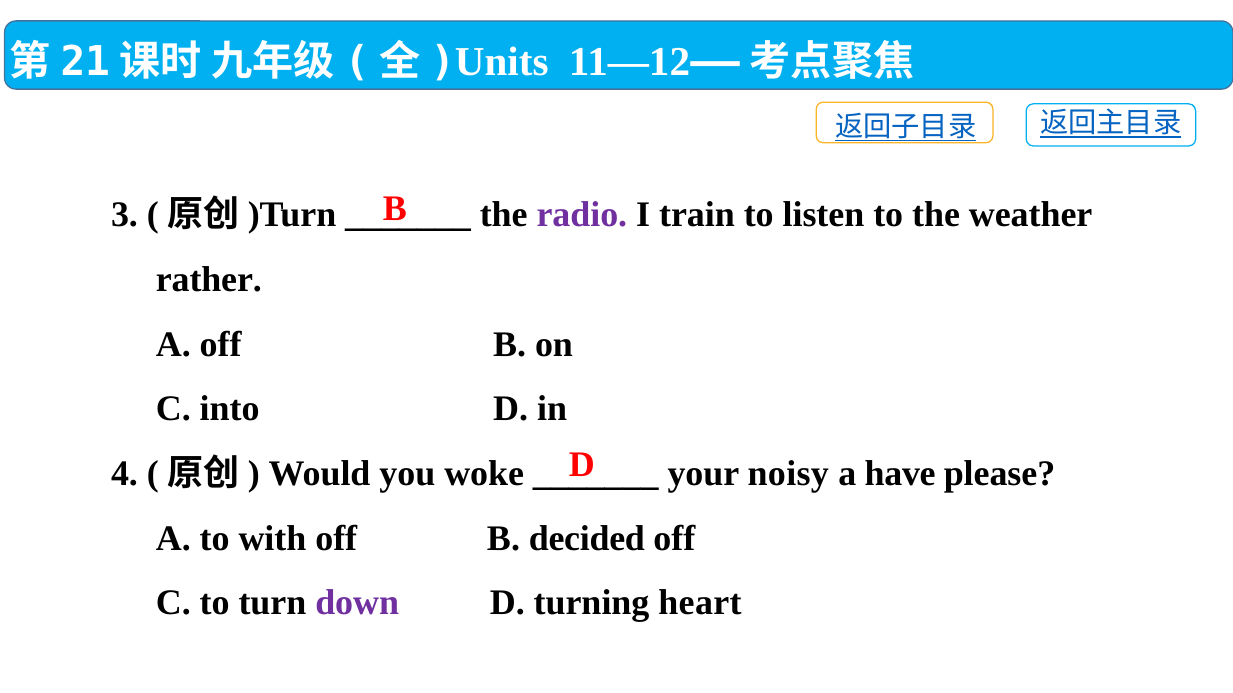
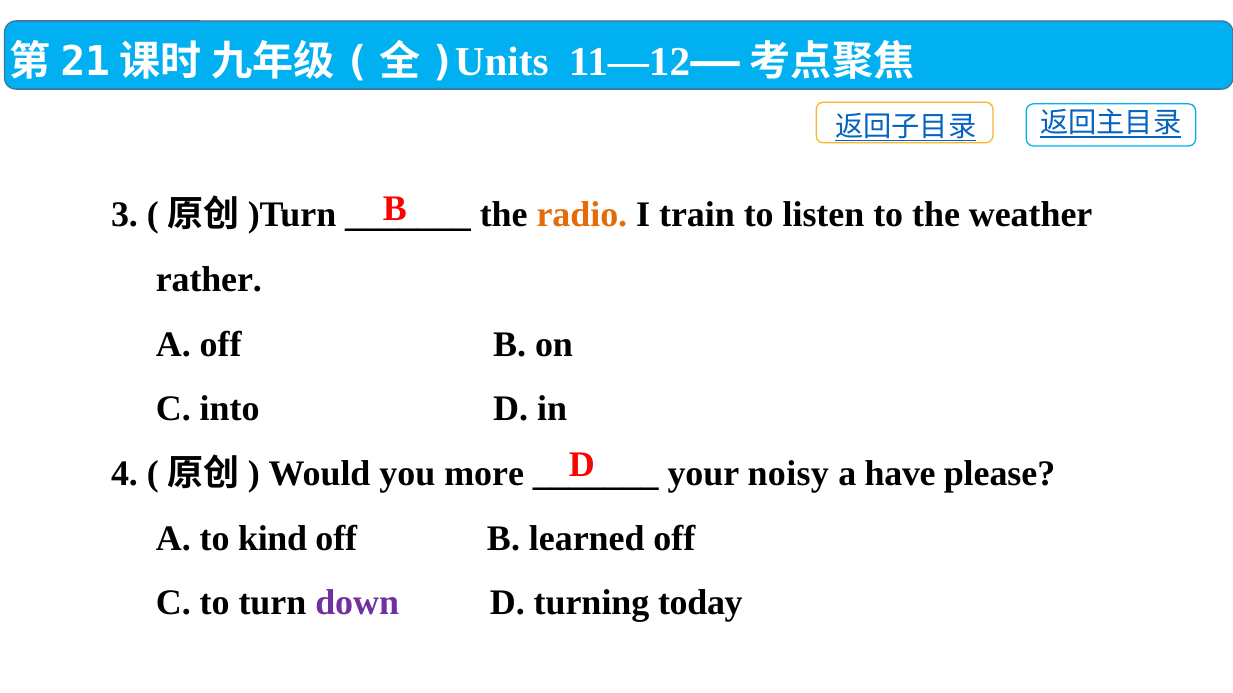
radio colour: purple -> orange (582, 215)
woke: woke -> more (484, 474)
with: with -> kind (273, 539)
decided: decided -> learned (587, 539)
heart: heart -> today (700, 604)
